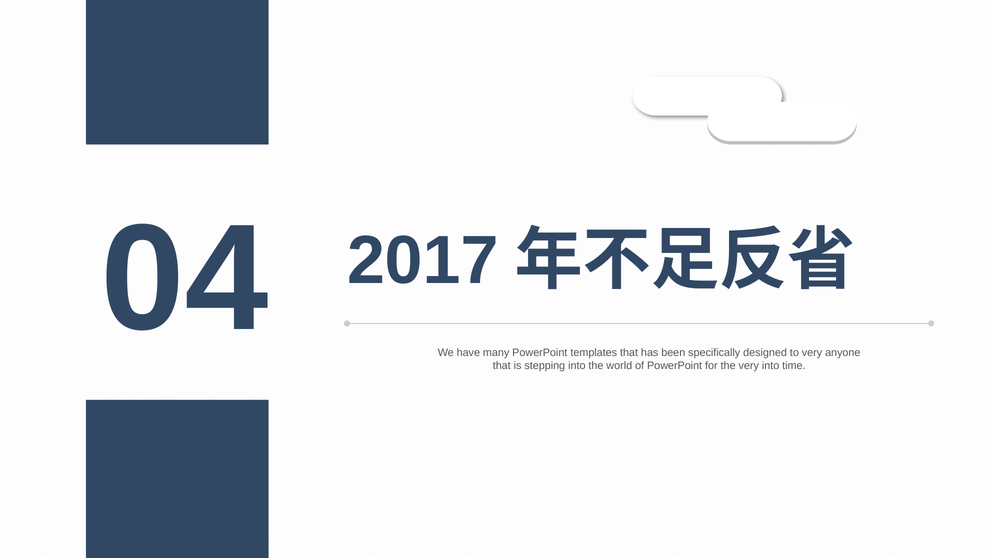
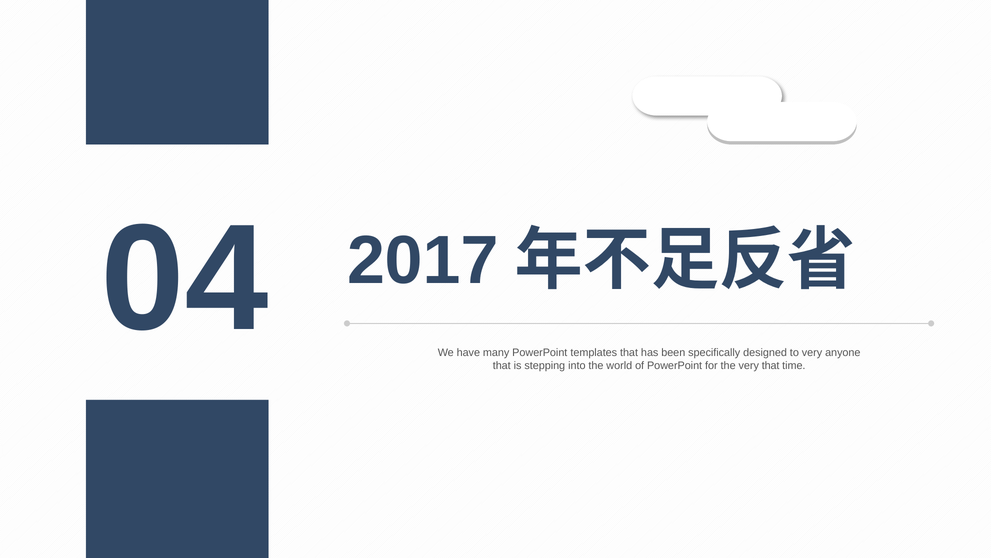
very into: into -> that (771, 365)
